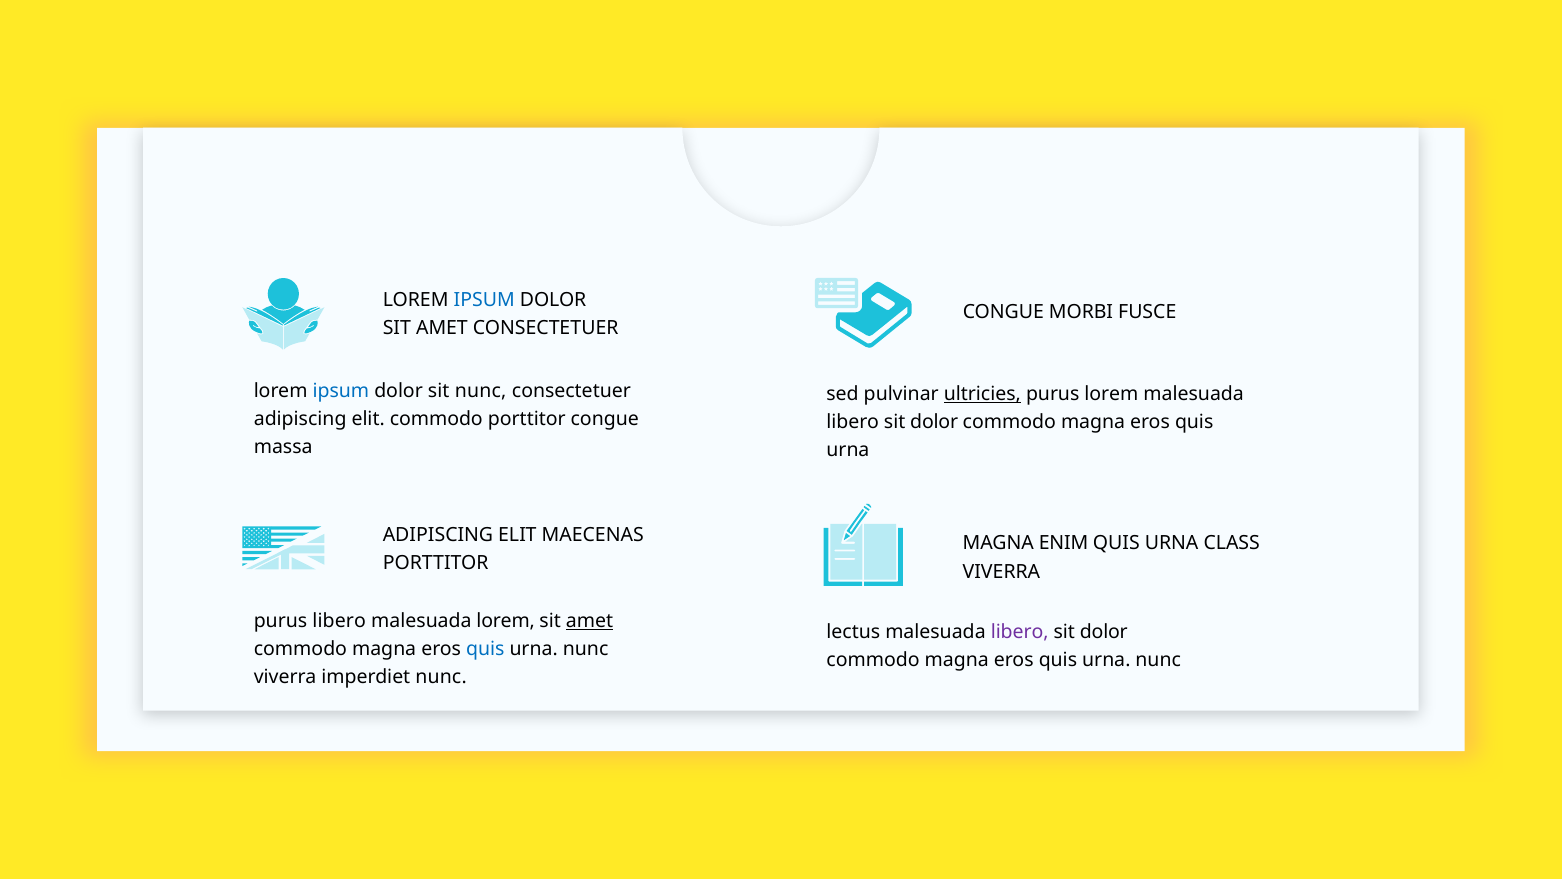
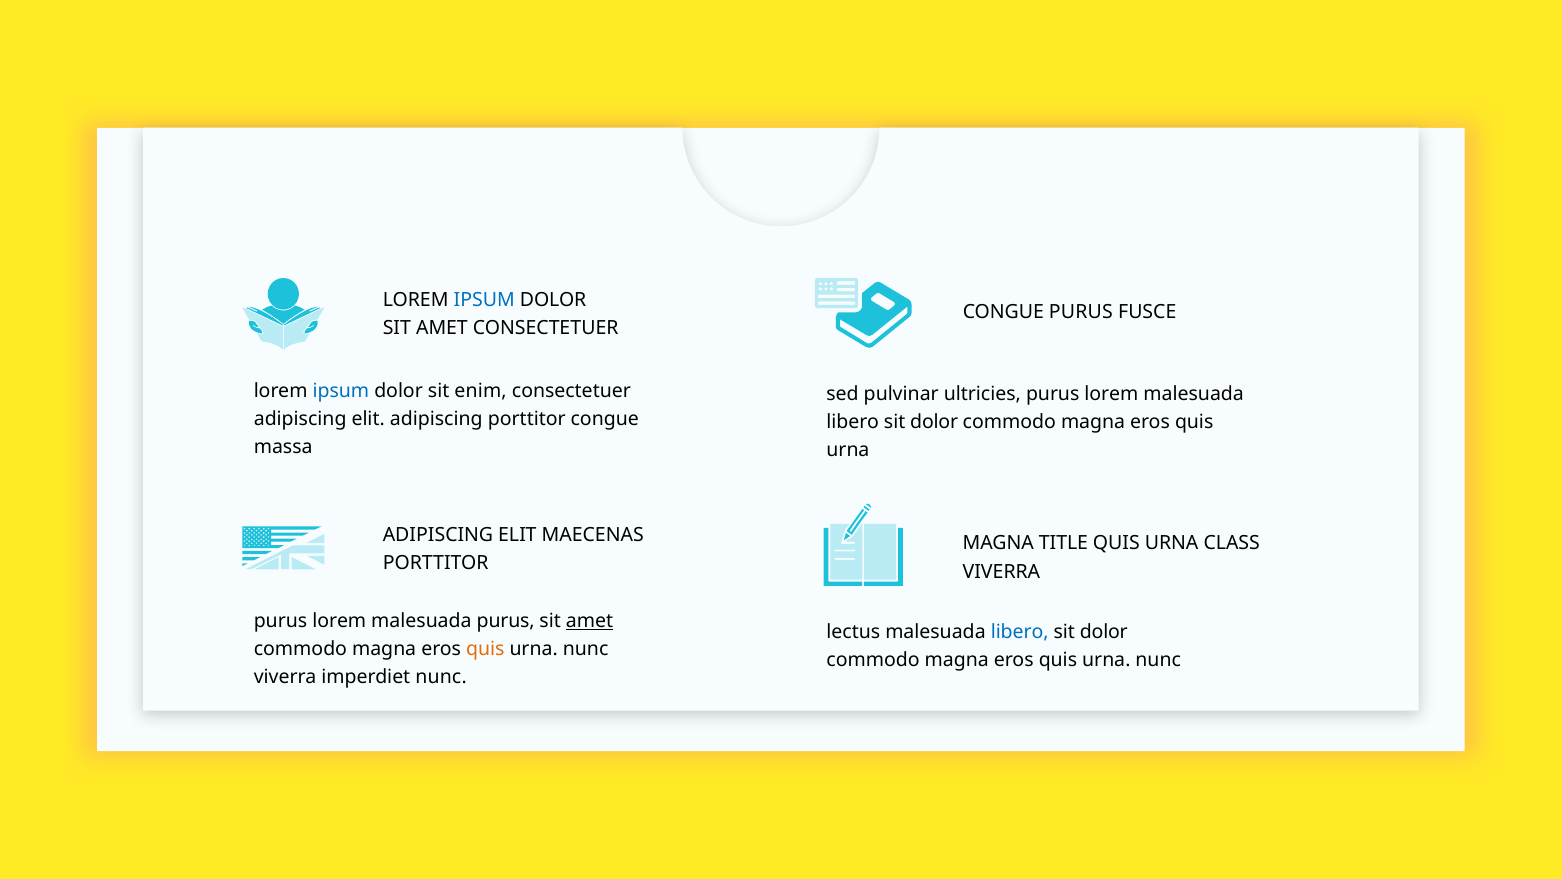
CONGUE MORBI: MORBI -> PURUS (1081, 312)
sit nunc: nunc -> enim (481, 390)
ultricies underline: present -> none (982, 394)
elit commodo: commodo -> adipiscing (436, 419)
ENIM: ENIM -> TITLE (1063, 543)
libero: libero -> lorem (339, 621)
malesuada lorem: lorem -> purus (506, 621)
libero colour: purple -> blue (1020, 632)
quis colour: blue -> orange (485, 649)
